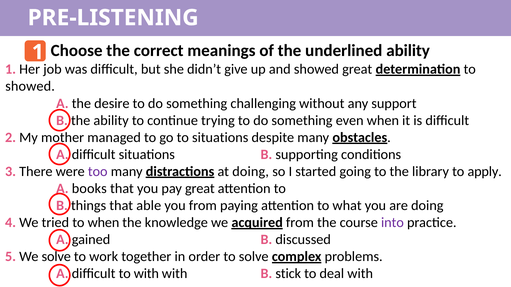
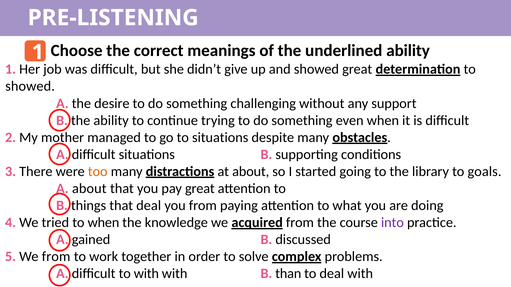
too colour: purple -> orange (98, 172)
at doing: doing -> about (251, 172)
apply: apply -> goals (485, 172)
A books: books -> about (89, 189)
that able: able -> deal (149, 206)
We solve: solve -> from (56, 257)
stick: stick -> than (288, 274)
